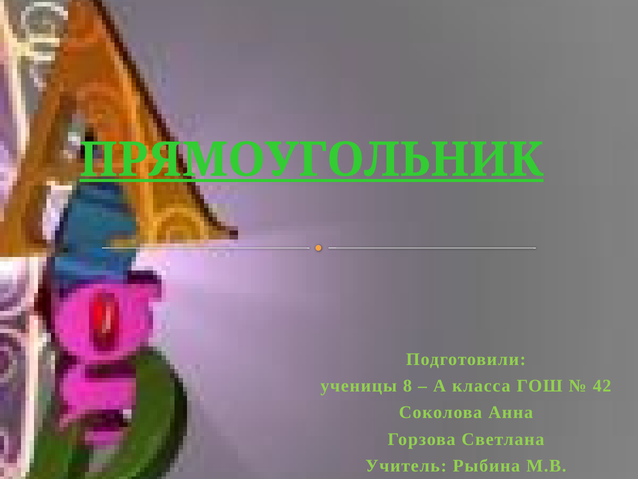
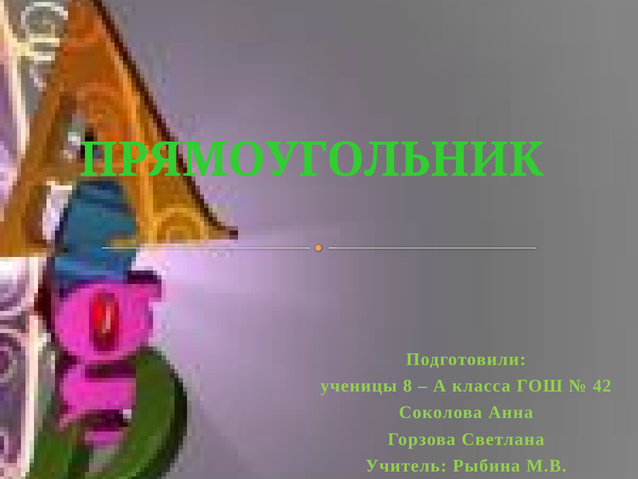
ПРЯМОУГОЛЬНИК underline: present -> none (311, 160)
